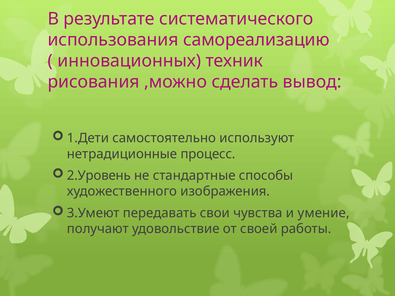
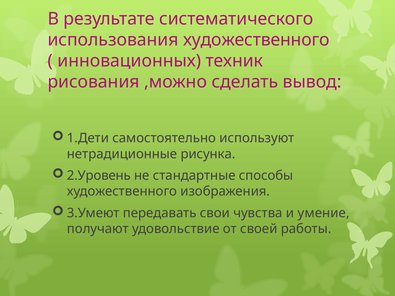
использования самореализацию: самореализацию -> художественного (256, 40)
процесс: процесс -> рисунка (208, 154)
